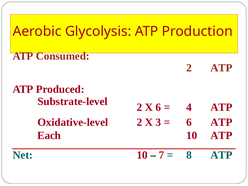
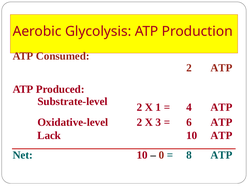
X 6: 6 -> 1 (158, 107)
Each: Each -> Lack (49, 135)
7: 7 -> 0 (161, 155)
